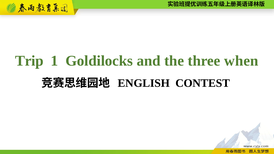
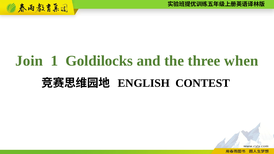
Trip: Trip -> Join (29, 61)
